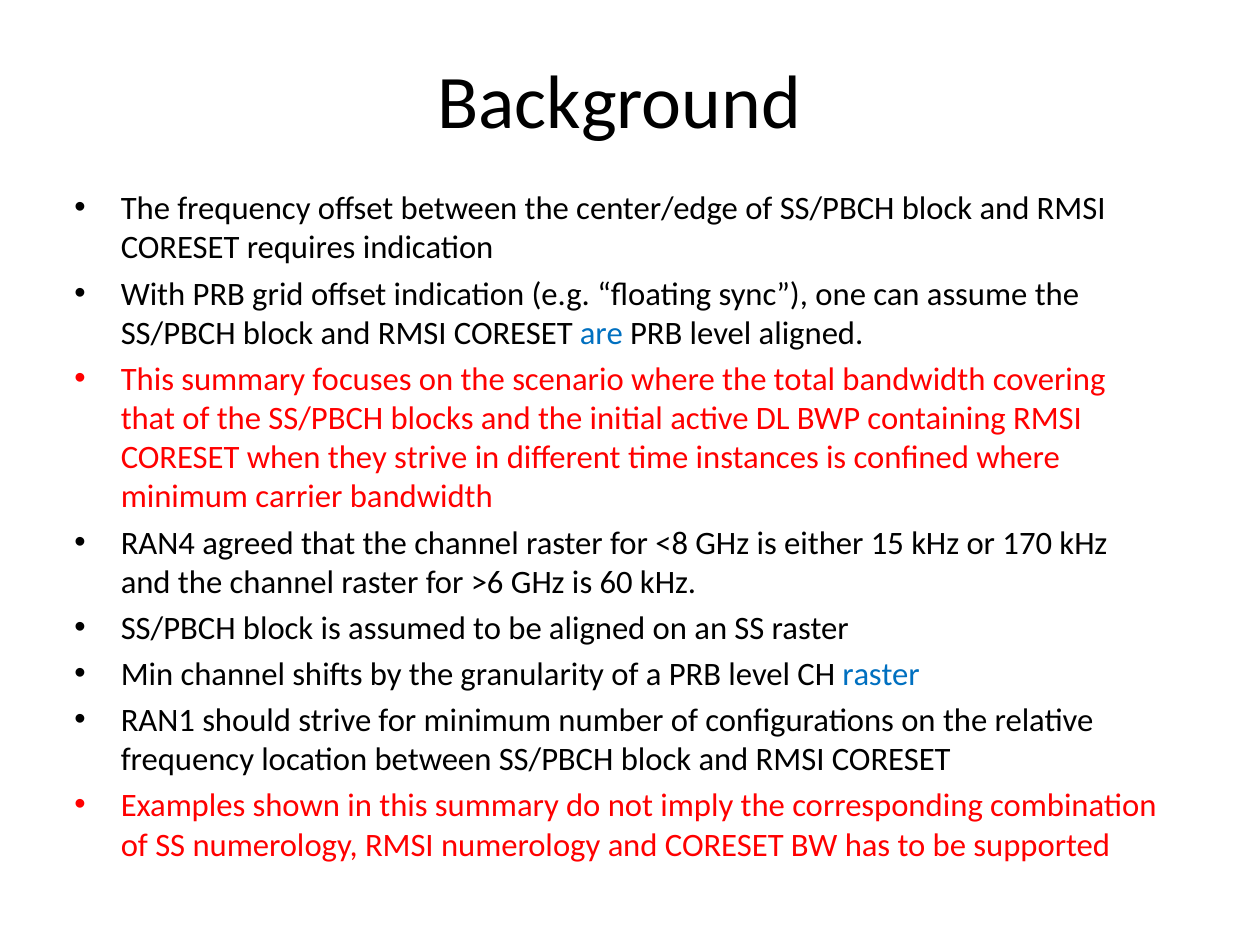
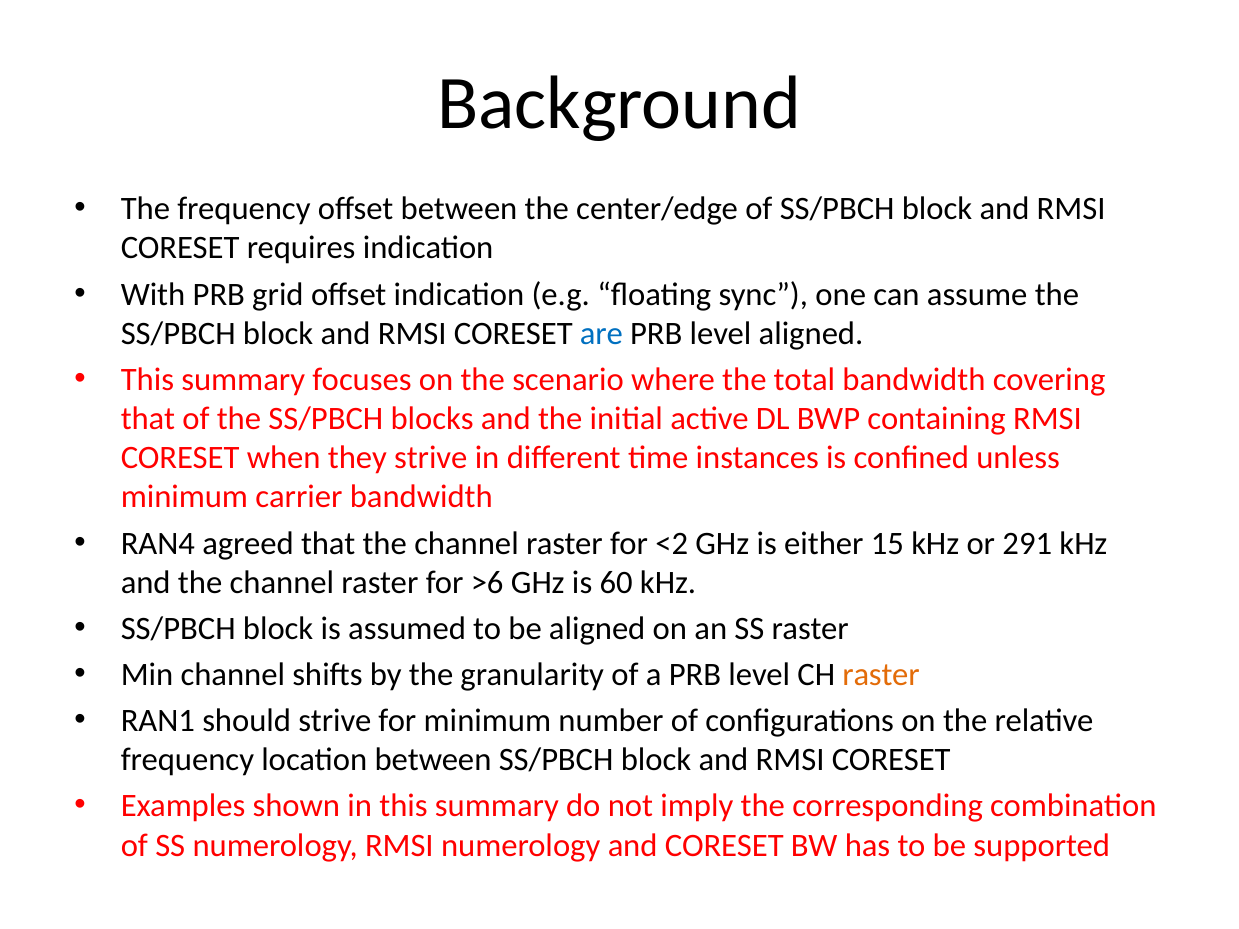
confined where: where -> unless (1018, 458)
<8: <8 -> <2 (672, 543)
170: 170 -> 291 (1027, 543)
raster colour: blue -> orange (881, 675)
